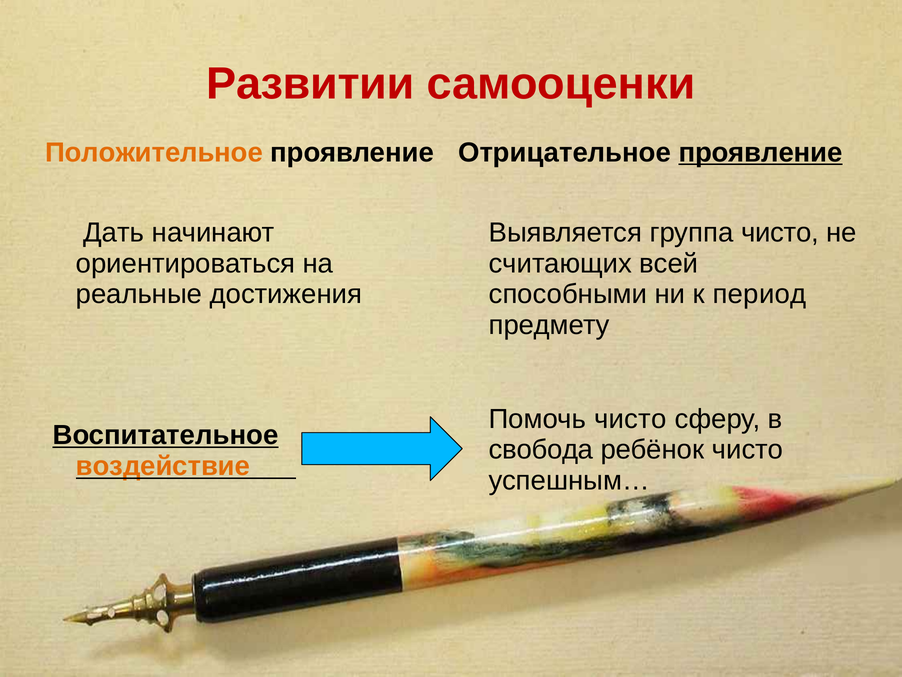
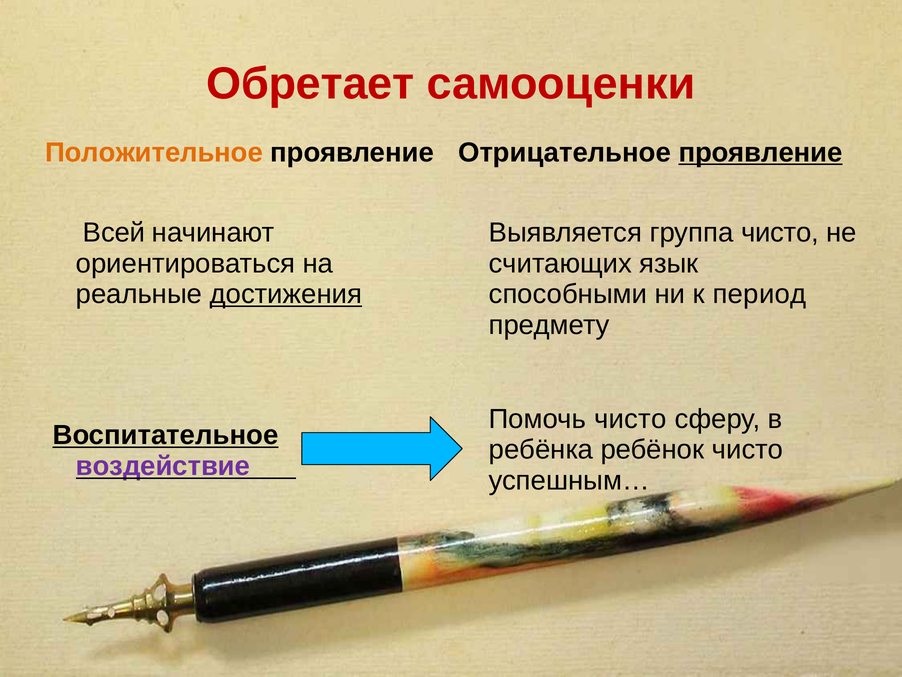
Развитии: Развитии -> Обретает (310, 84)
Дать: Дать -> Всей (114, 233)
всей: всей -> язык (669, 263)
достижения underline: none -> present (286, 294)
свобода: свобода -> ребёнка (541, 449)
воздействие colour: orange -> purple (163, 466)
